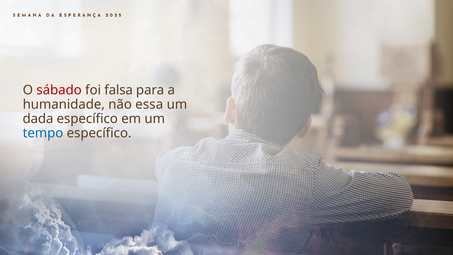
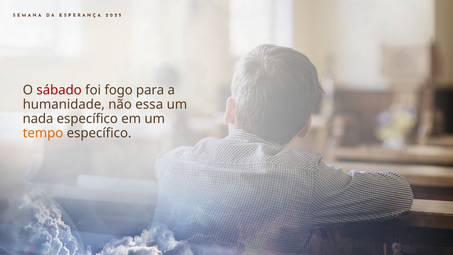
falsa: falsa -> fogo (119, 90)
dada: dada -> nada (38, 119)
tempo colour: blue -> orange (43, 133)
